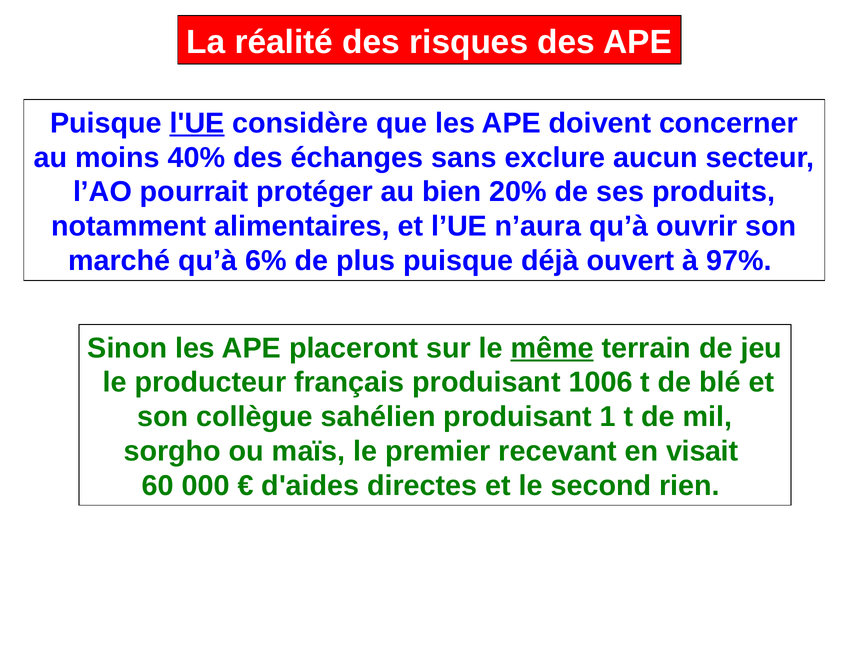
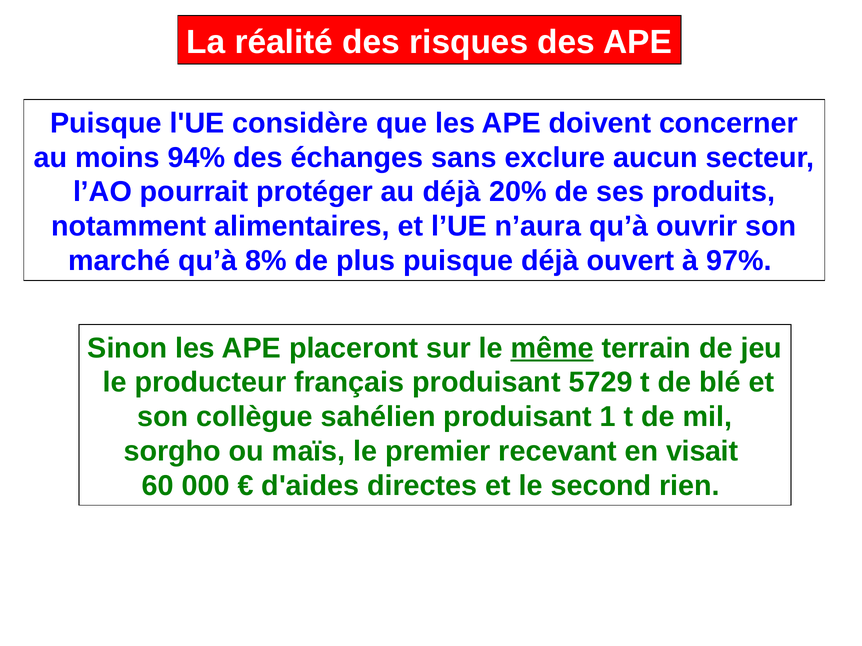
l'UE underline: present -> none (197, 123)
40%: 40% -> 94% (197, 158)
au bien: bien -> déjà (452, 192)
6%: 6% -> 8% (266, 261)
1006: 1006 -> 5729 (601, 383)
